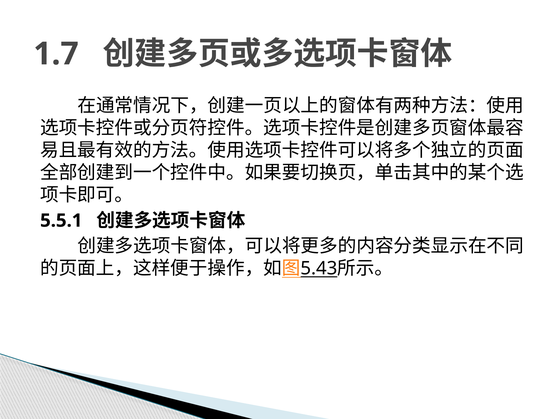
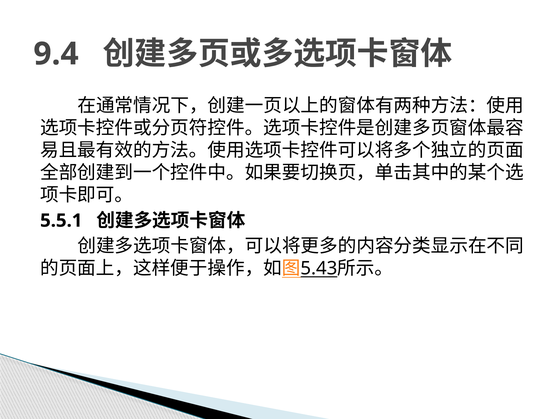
1.7: 1.7 -> 9.4 (56, 54)
